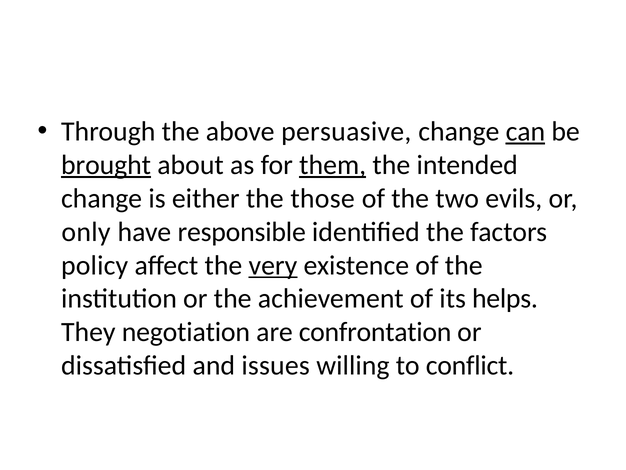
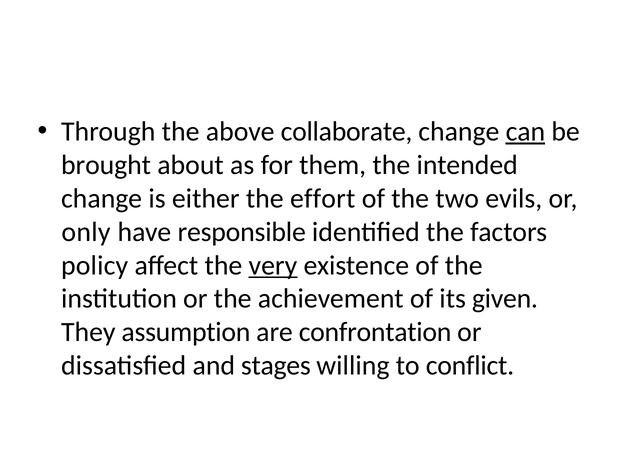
persuasive: persuasive -> collaborate (347, 131)
brought underline: present -> none (106, 165)
them underline: present -> none (333, 165)
those: those -> effort (323, 198)
helps: helps -> given (505, 298)
negotiation: negotiation -> assumption (186, 332)
issues: issues -> stages (276, 365)
